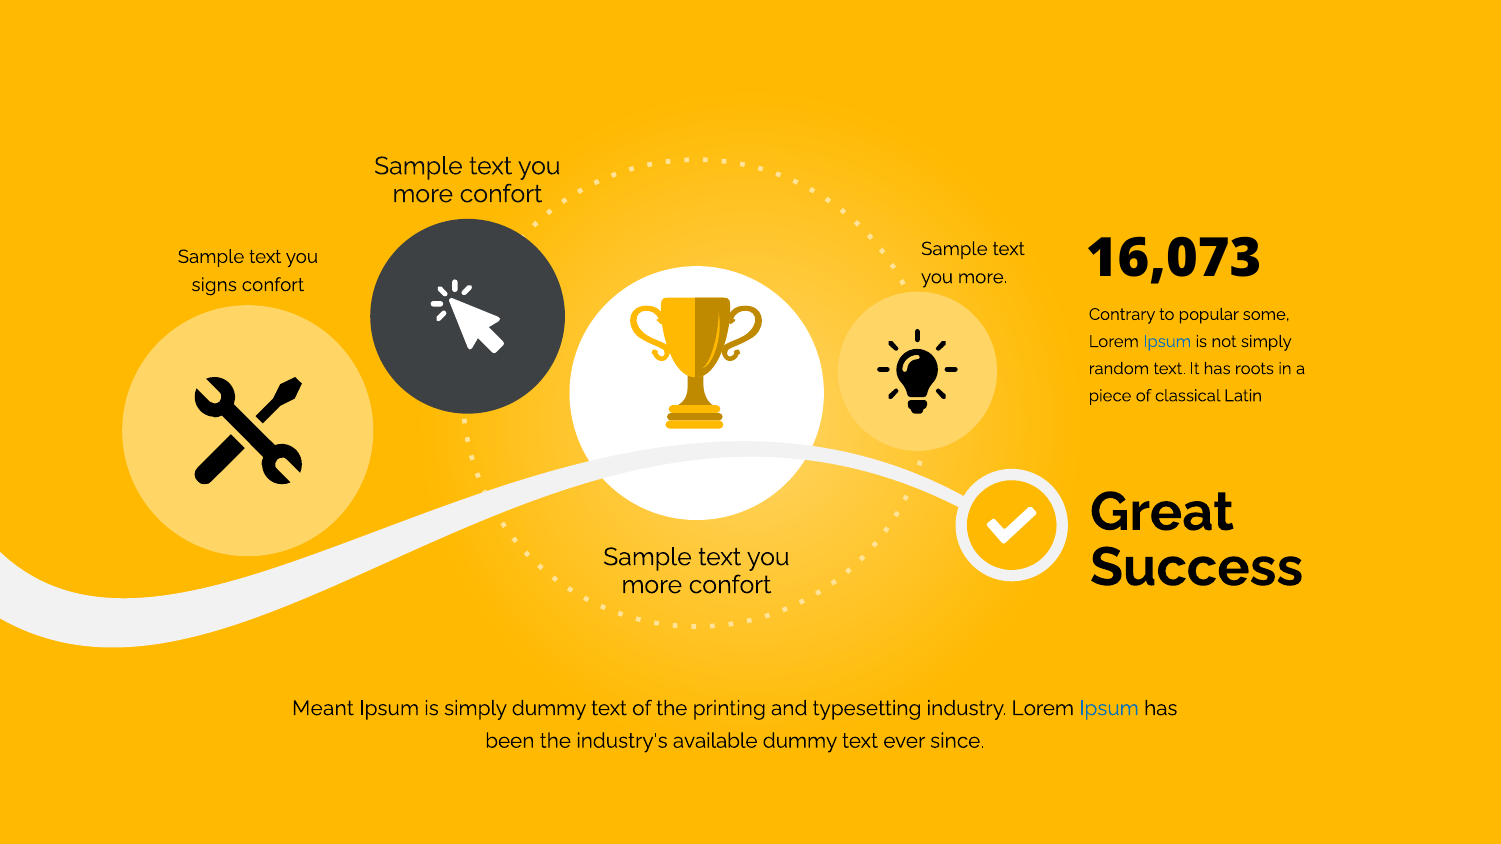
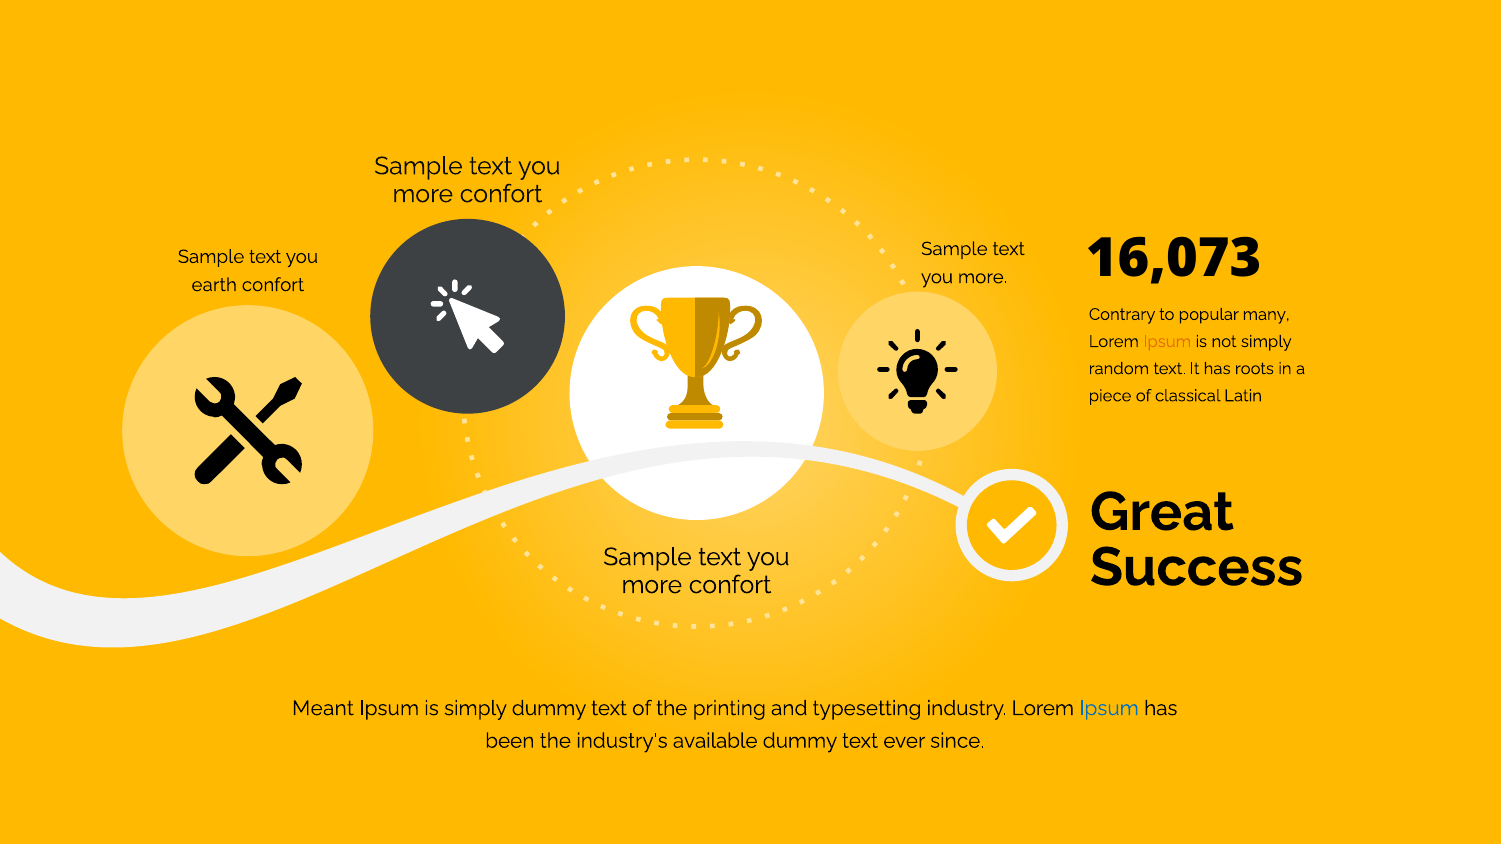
signs: signs -> earth (214, 285)
some: some -> many (1266, 315)
Ipsum colour: blue -> orange (1167, 342)
